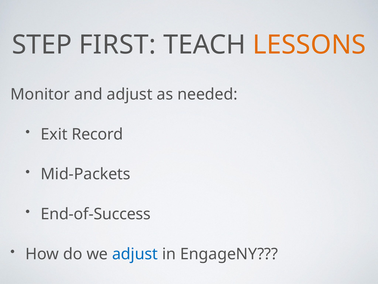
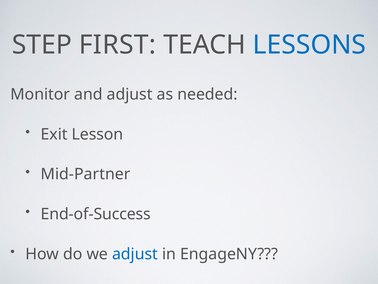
LESSONS colour: orange -> blue (309, 45)
Record: Record -> Lesson (97, 134)
Mid-Packets: Mid-Packets -> Mid-Partner (86, 174)
